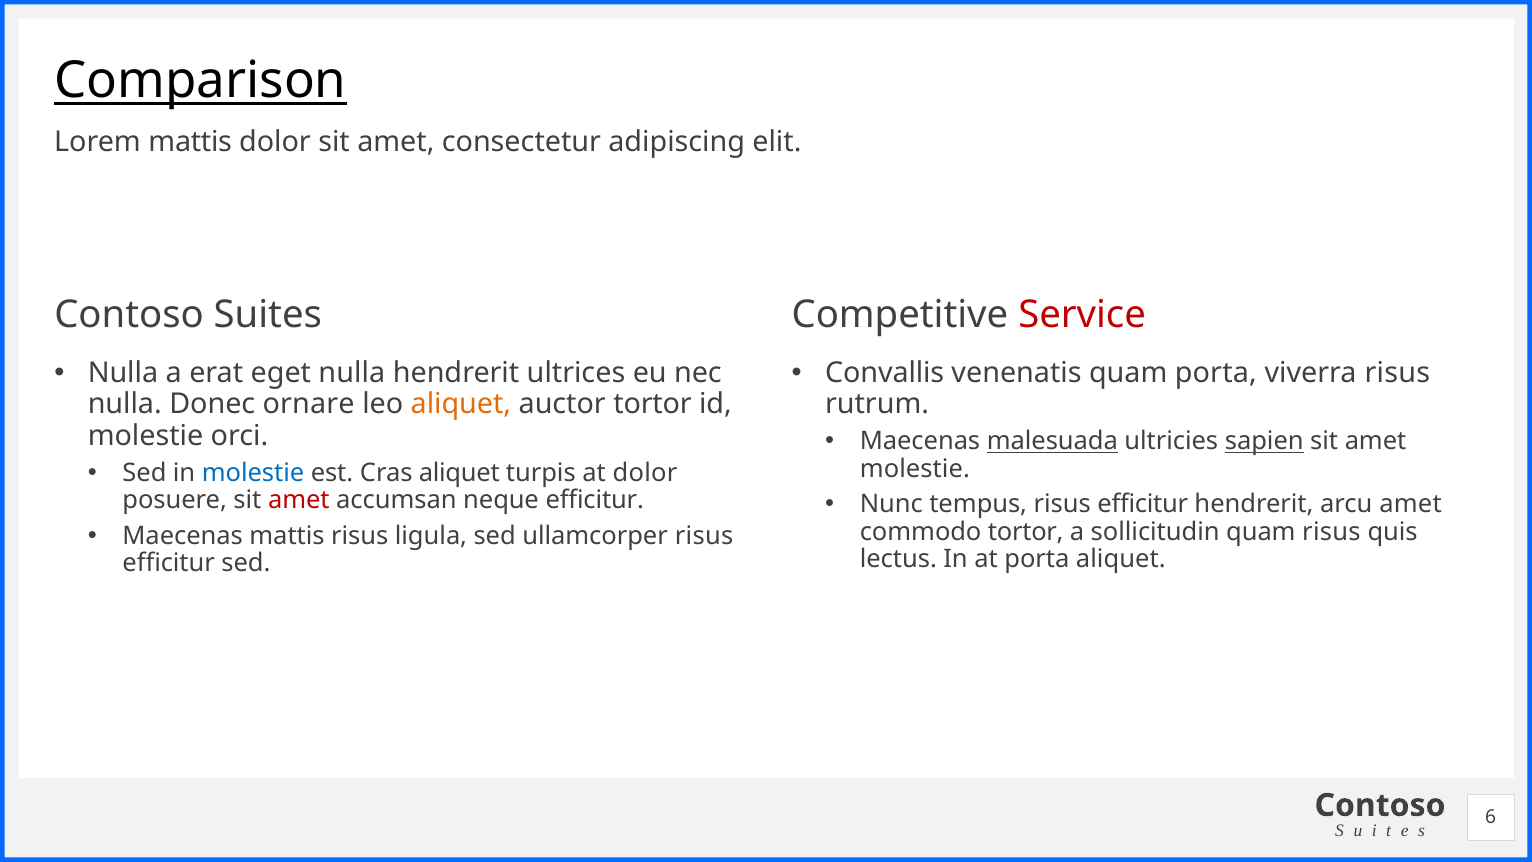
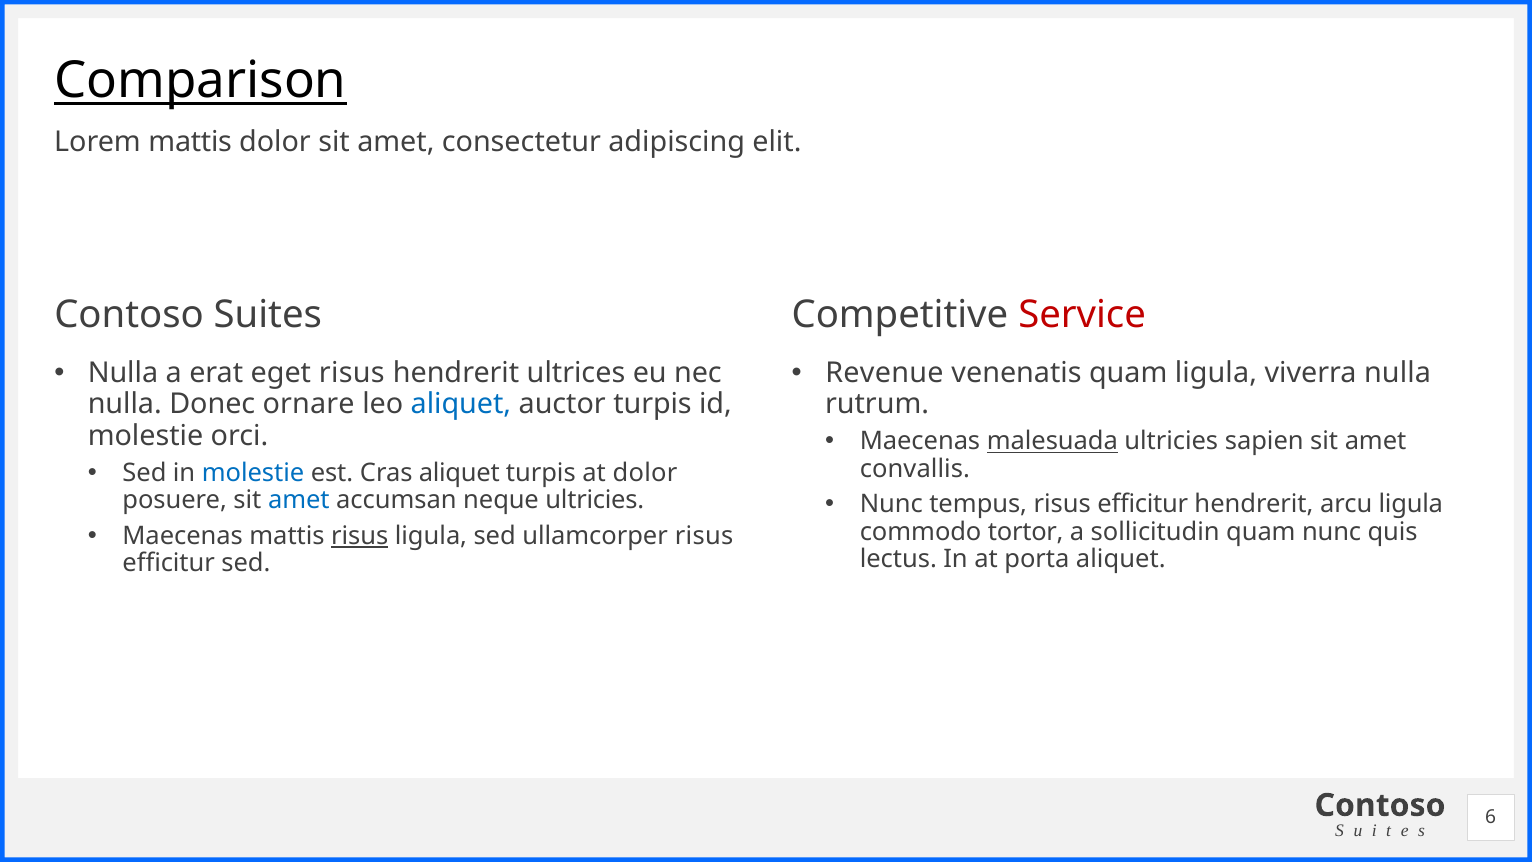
Convallis: Convallis -> Revenue (884, 373)
quam porta: porta -> ligula (1216, 373)
viverra risus: risus -> nulla (1397, 373)
eget nulla: nulla -> risus (352, 373)
aliquet colour: orange -> blue (461, 404)
auctor tortor: tortor -> turpis (653, 404)
sapien underline: present -> none (1264, 441)
molestie: molestie -> convallis (915, 469)
arcu amet: amet -> ligula (1411, 504)
amet colour: red -> blue (299, 500)
neque efficitur: efficitur -> ultricies (595, 500)
risus underline: none -> present (360, 536)
quam risus: risus -> nunc (1332, 532)
